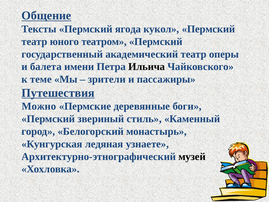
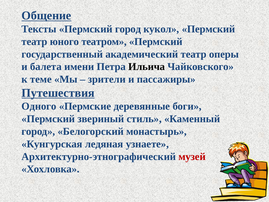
Пермский ягода: ягода -> город (128, 29)
Можно: Можно -> Одного (39, 106)
музей colour: black -> red (192, 156)
